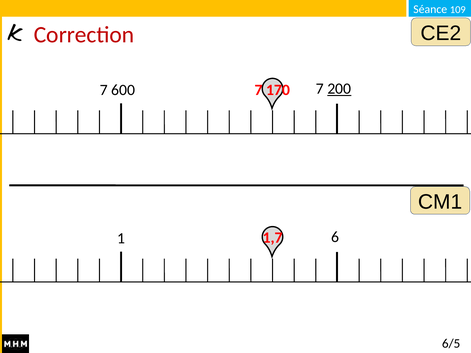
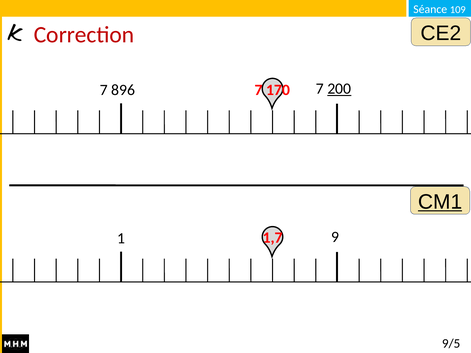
600: 600 -> 896 (123, 90)
CM1 underline: none -> present (440, 202)
6: 6 -> 9 (335, 237)
6/5: 6/5 -> 9/5 (451, 344)
